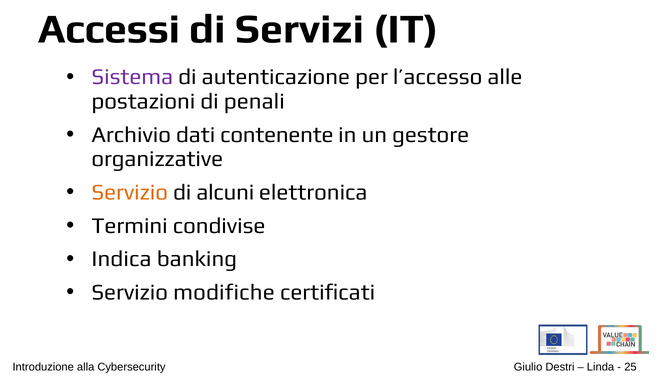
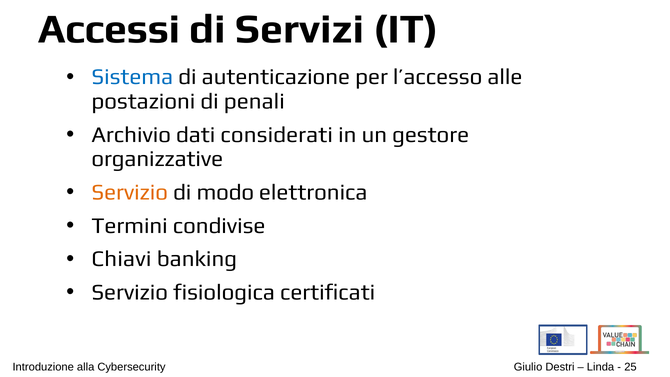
Sistema colour: purple -> blue (132, 77)
contenente: contenente -> considerati (277, 135)
alcuni: alcuni -> modo (225, 192)
Indica: Indica -> Chiavi (121, 259)
modifiche: modifiche -> fisiologica (224, 292)
